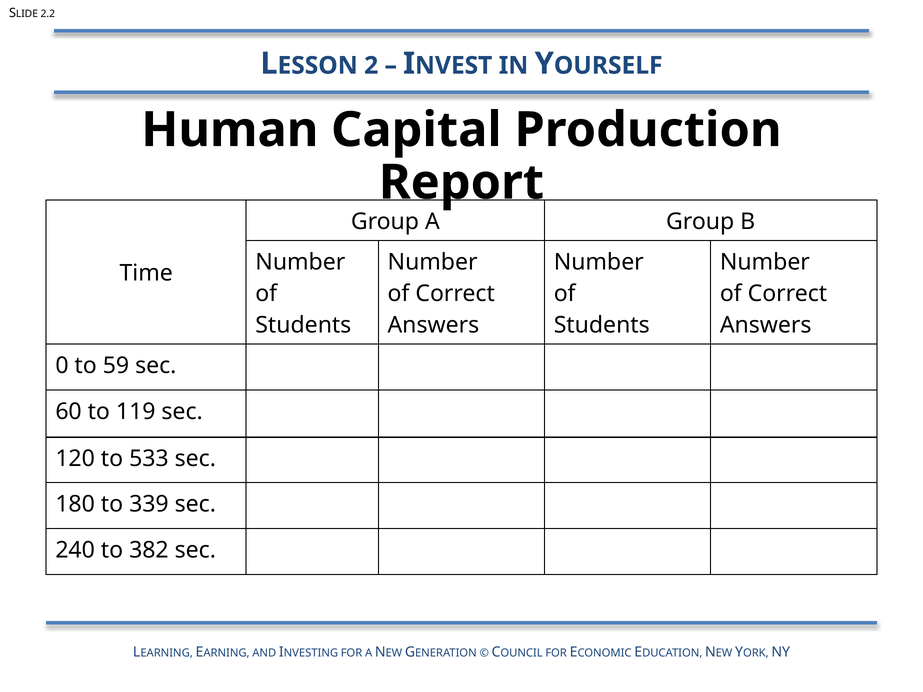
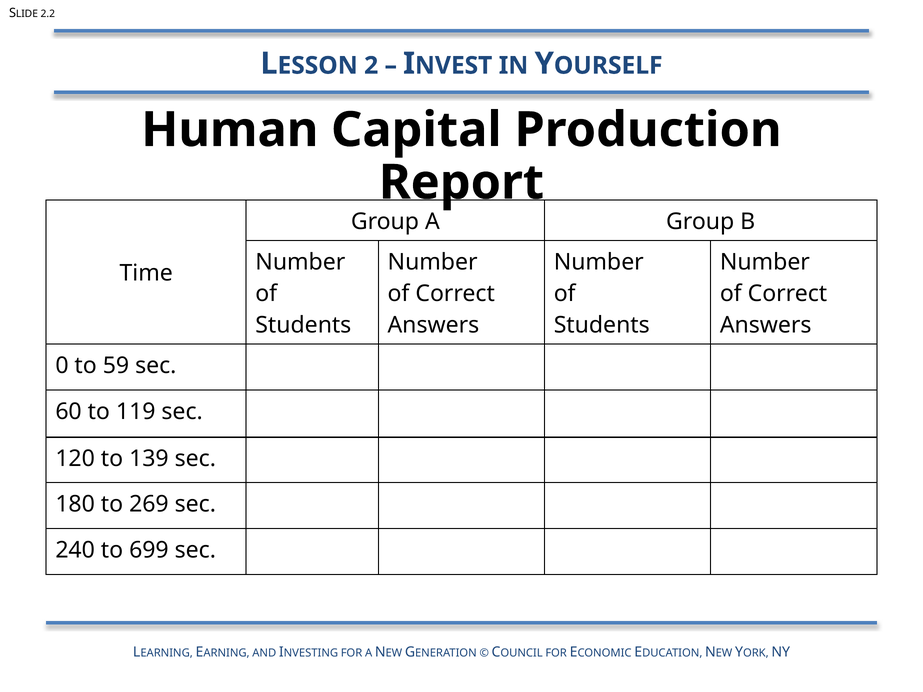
533: 533 -> 139 (149, 459)
339: 339 -> 269 (149, 504)
382: 382 -> 699 (149, 550)
